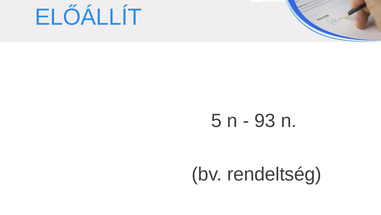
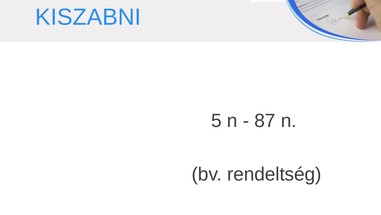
ELŐÁLLÍT: ELŐÁLLÍT -> KISZABNI (88, 17)
93: 93 -> 87 (265, 120)
